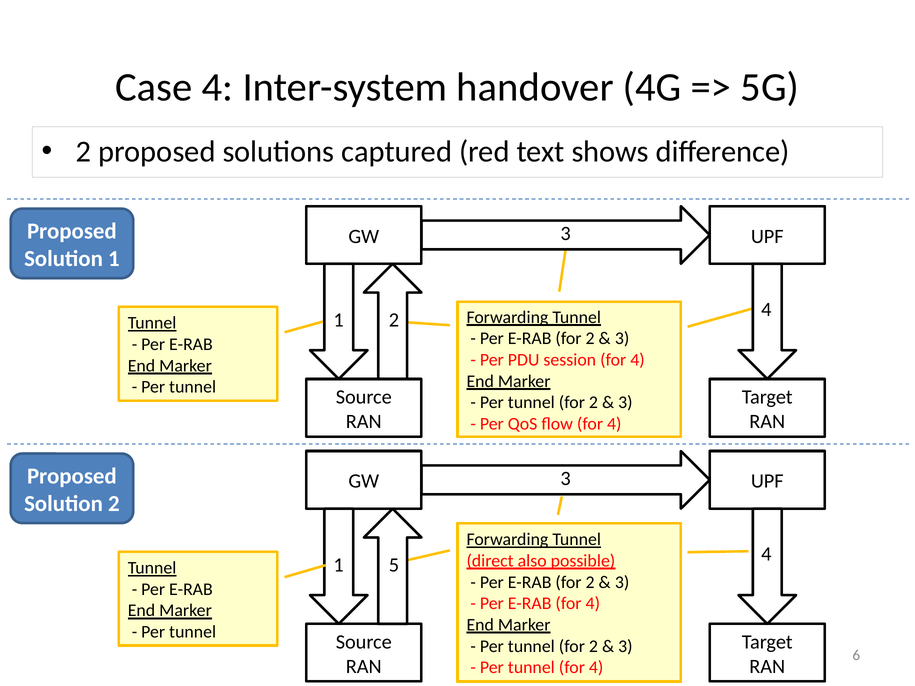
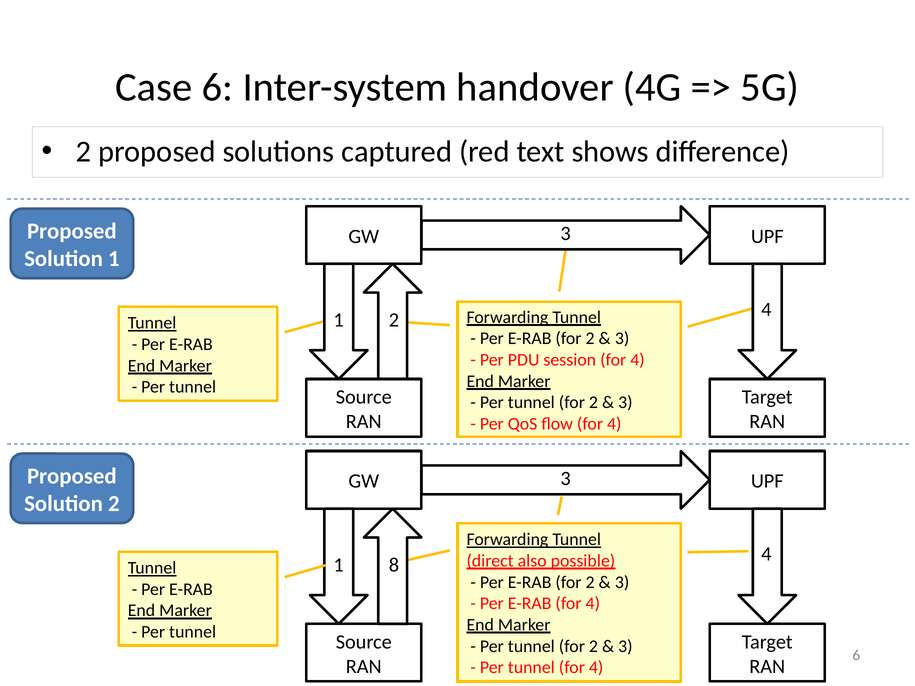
Case 4: 4 -> 6 (217, 88)
5: 5 -> 8 (394, 565)
